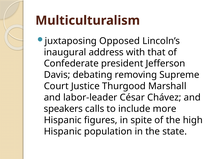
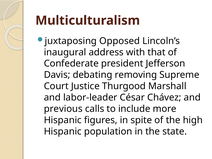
speakers: speakers -> previous (63, 109)
